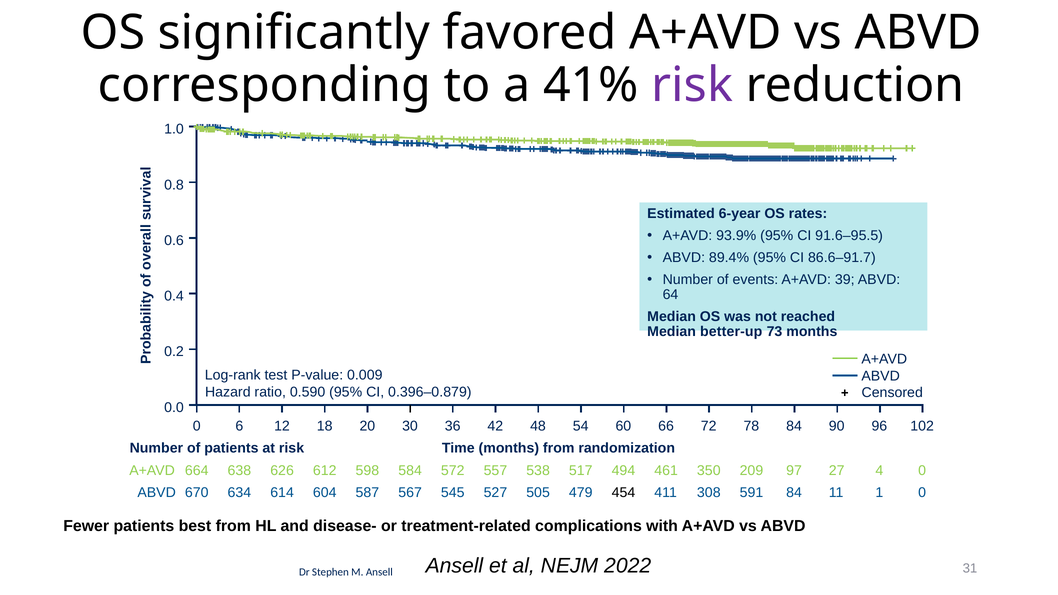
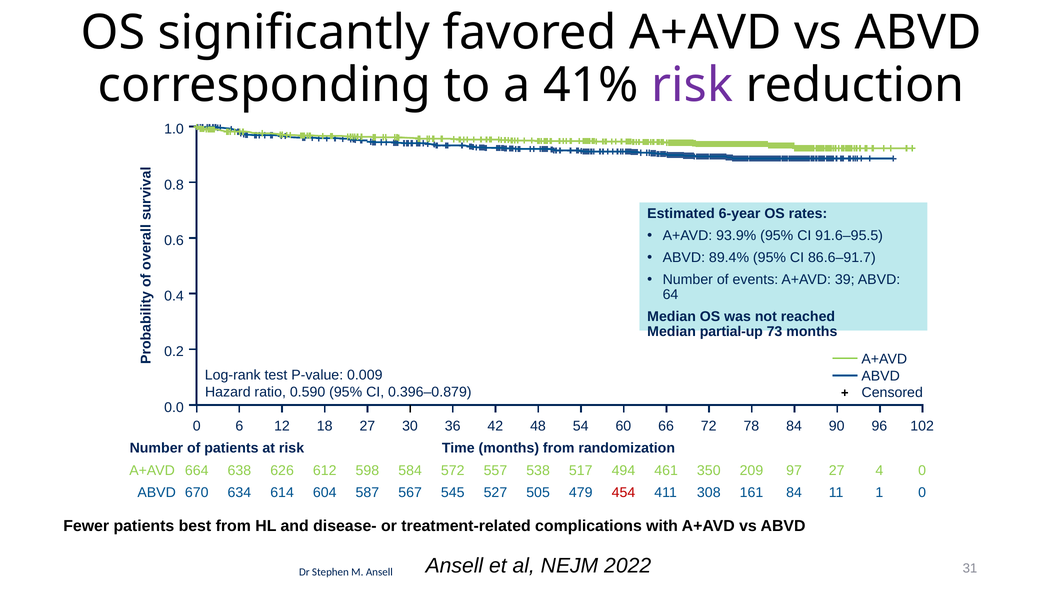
better-up: better-up -> partial-up (731, 332)
18 20: 20 -> 27 (367, 426)
454 colour: black -> red (623, 493)
591: 591 -> 161 (751, 493)
